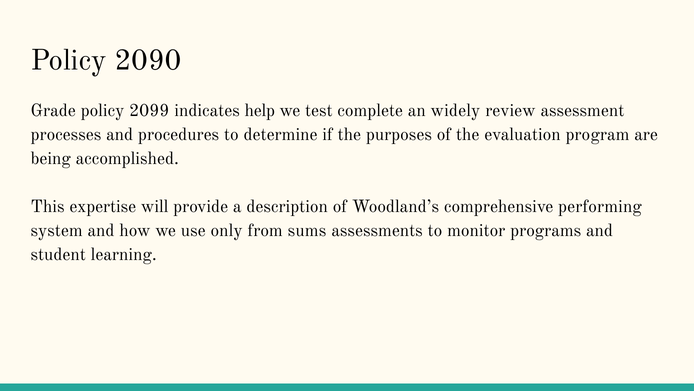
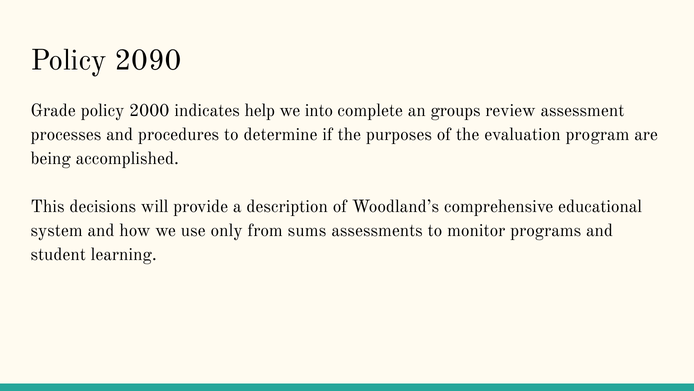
2099: 2099 -> 2000 (149, 111)
test: test -> into (319, 111)
widely: widely -> groups (456, 111)
expertise: expertise -> decisions (103, 206)
performing: performing -> educational (600, 206)
